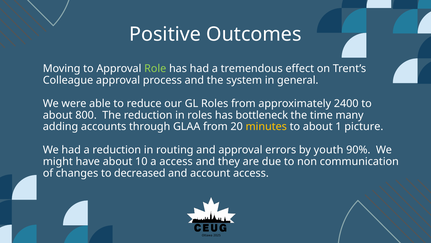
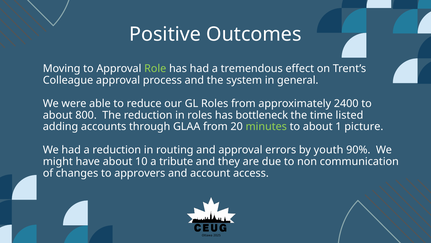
many: many -> listed (349, 115)
minutes colour: yellow -> light green (266, 126)
a access: access -> tribute (176, 161)
decreased: decreased -> approvers (140, 173)
